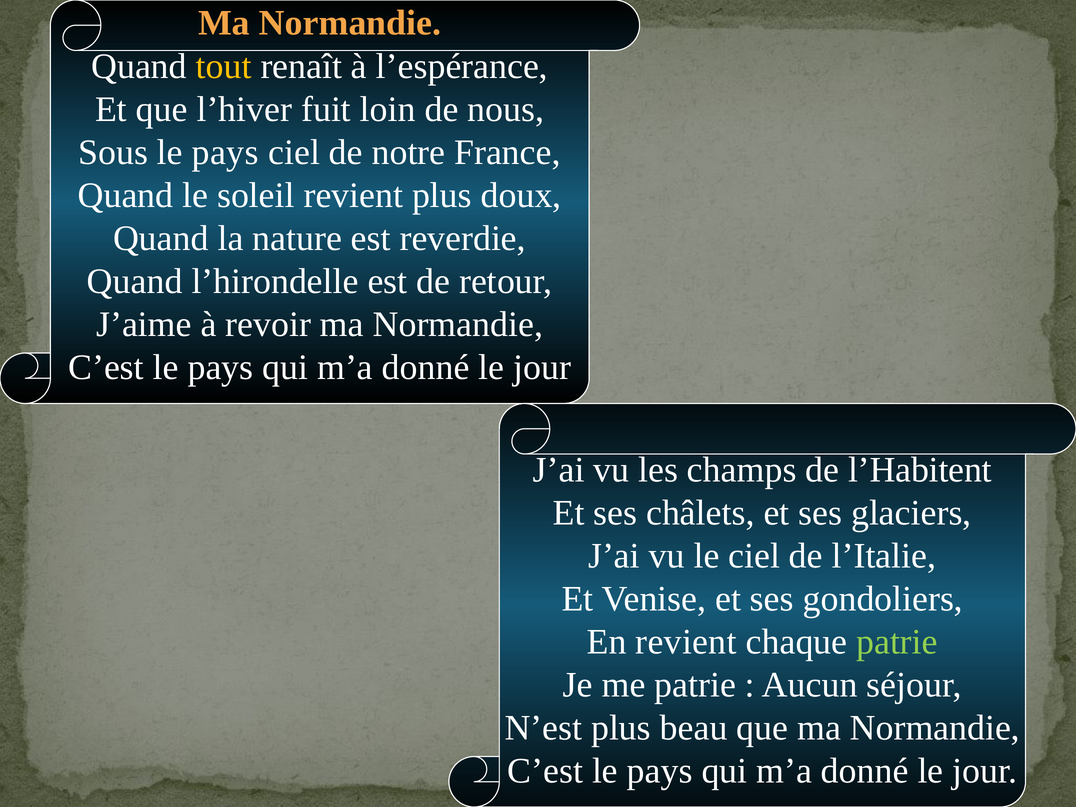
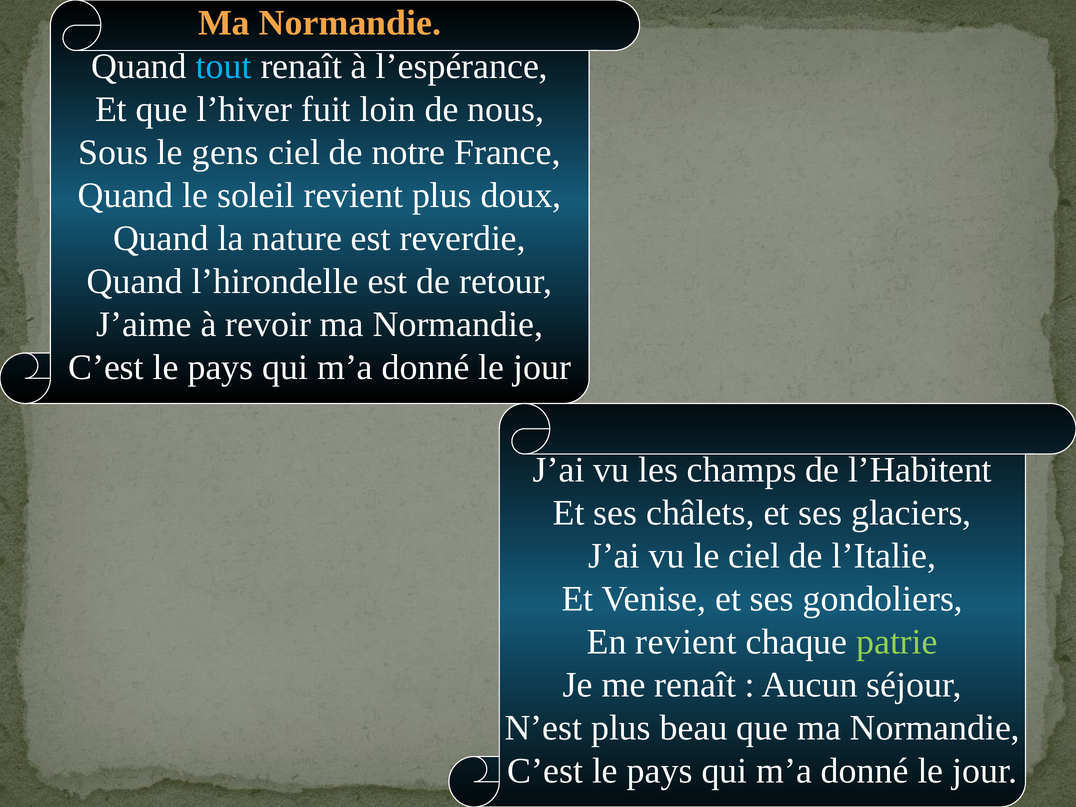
tout colour: yellow -> light blue (224, 66)
Sous le pays: pays -> gens (225, 152)
me patrie: patrie -> renaît (695, 685)
